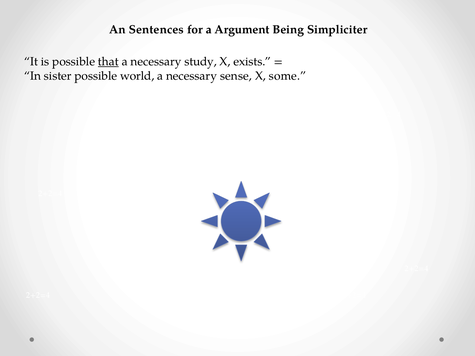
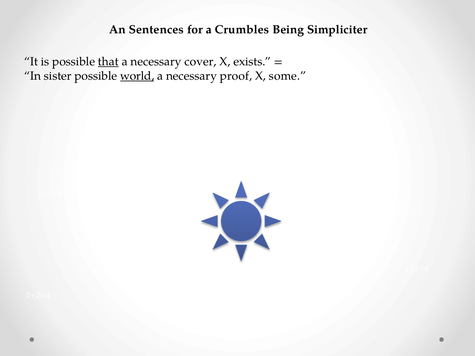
Argument: Argument -> Crumbles (242, 29)
study: study -> cover (201, 62)
world underline: none -> present (137, 76)
sense: sense -> proof (236, 76)
